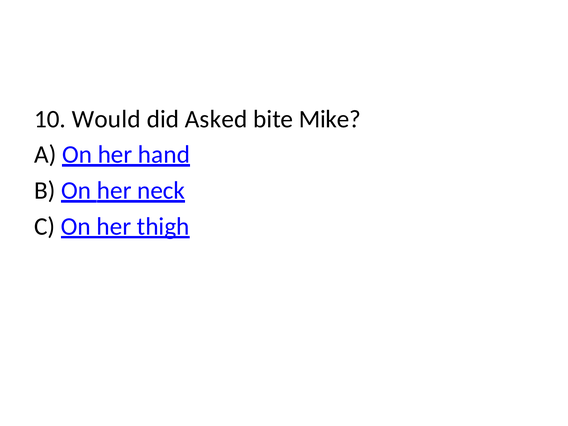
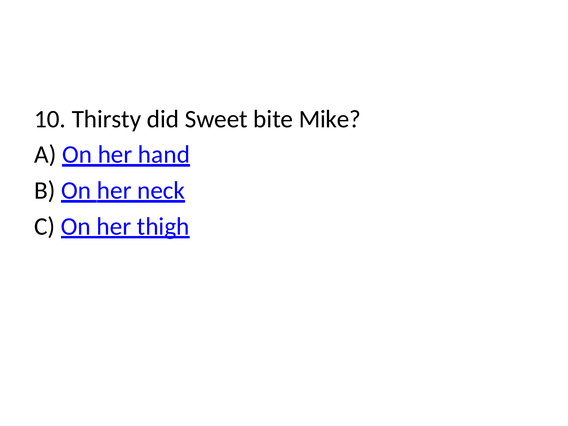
Would: Would -> Thirsty (106, 119)
Asked: Asked -> Sweet (216, 119)
